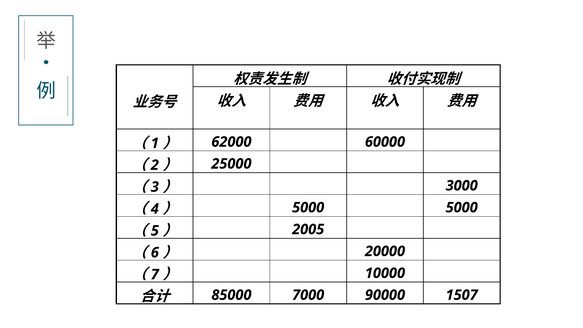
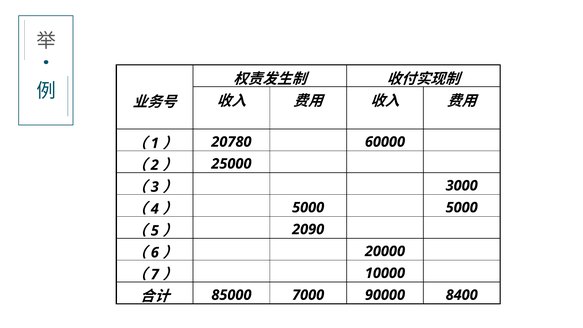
62000: 62000 -> 20780 (231, 142)
2005: 2005 -> 2090 (308, 229)
1507: 1507 -> 8400 (462, 295)
